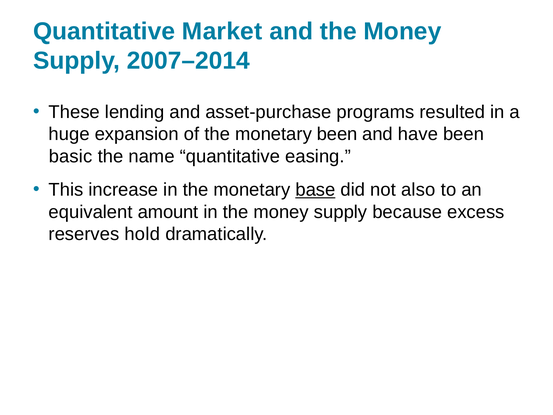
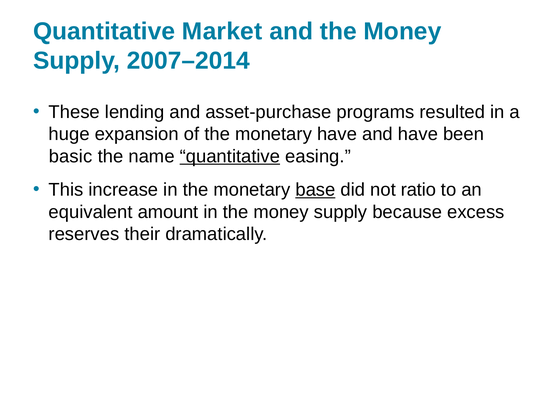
monetary been: been -> have (337, 134)
quantitative underline: none -> present (230, 156)
also: also -> ratio (418, 190)
hold: hold -> their (142, 234)
